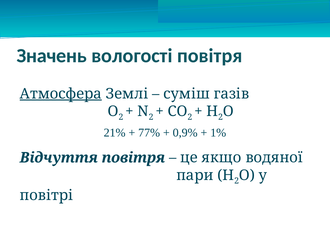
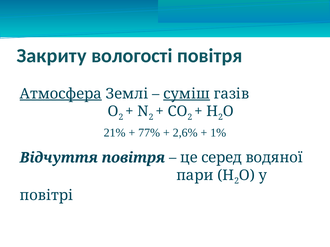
Значень: Значень -> Закриту (52, 56)
суміш underline: none -> present (187, 94)
0,9%: 0,9% -> 2,6% (185, 133)
якщо: якщо -> серед (222, 158)
